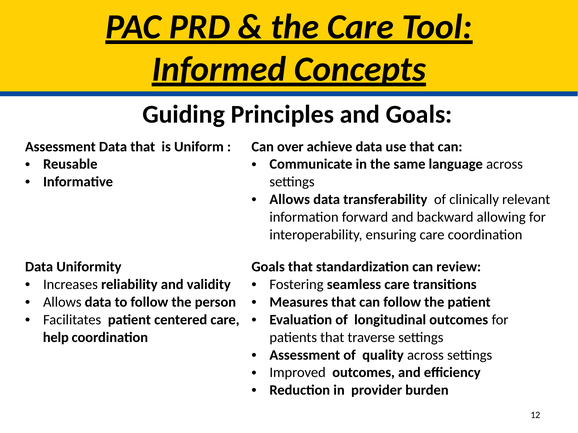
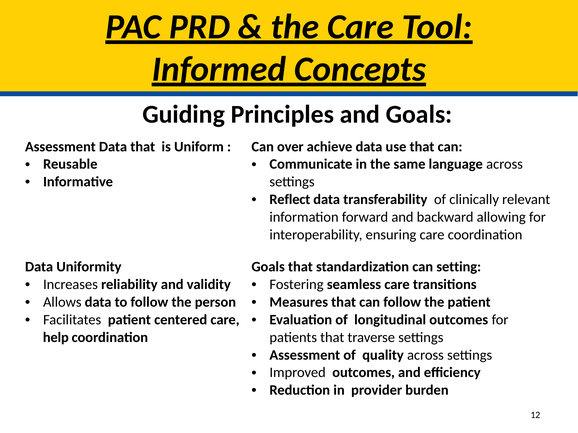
Allows: Allows -> Reflect (290, 200)
review: review -> setting (459, 267)
